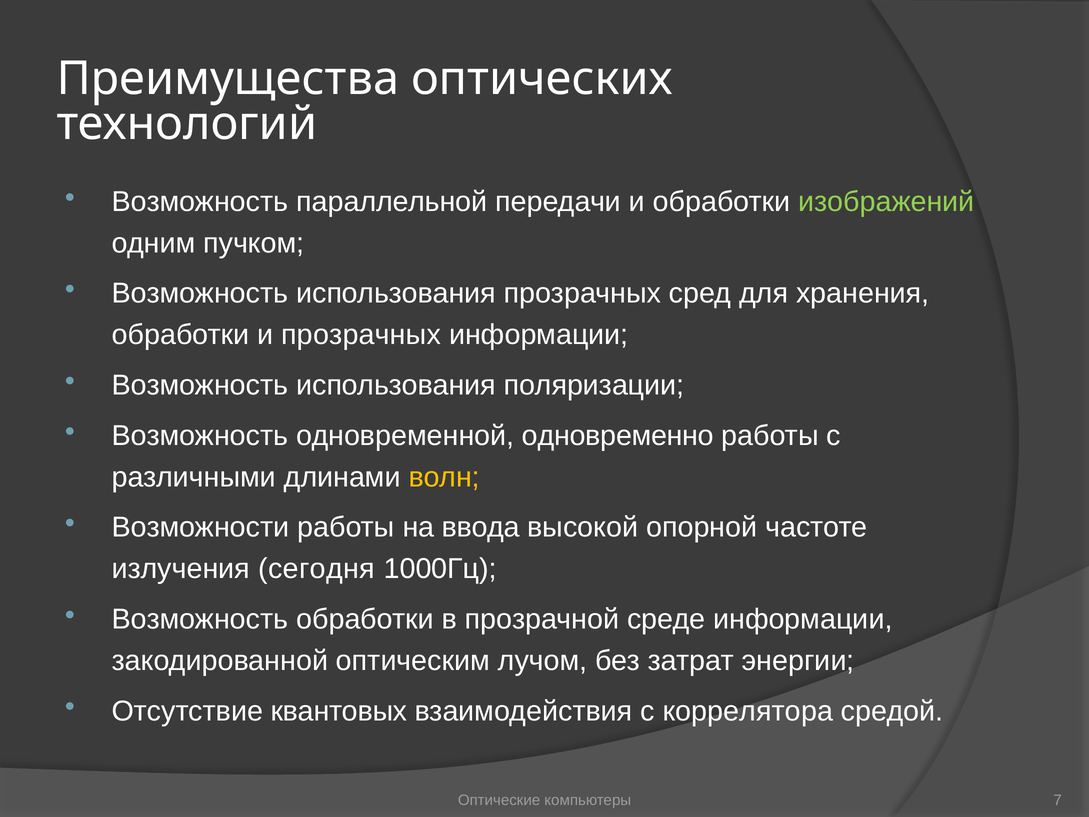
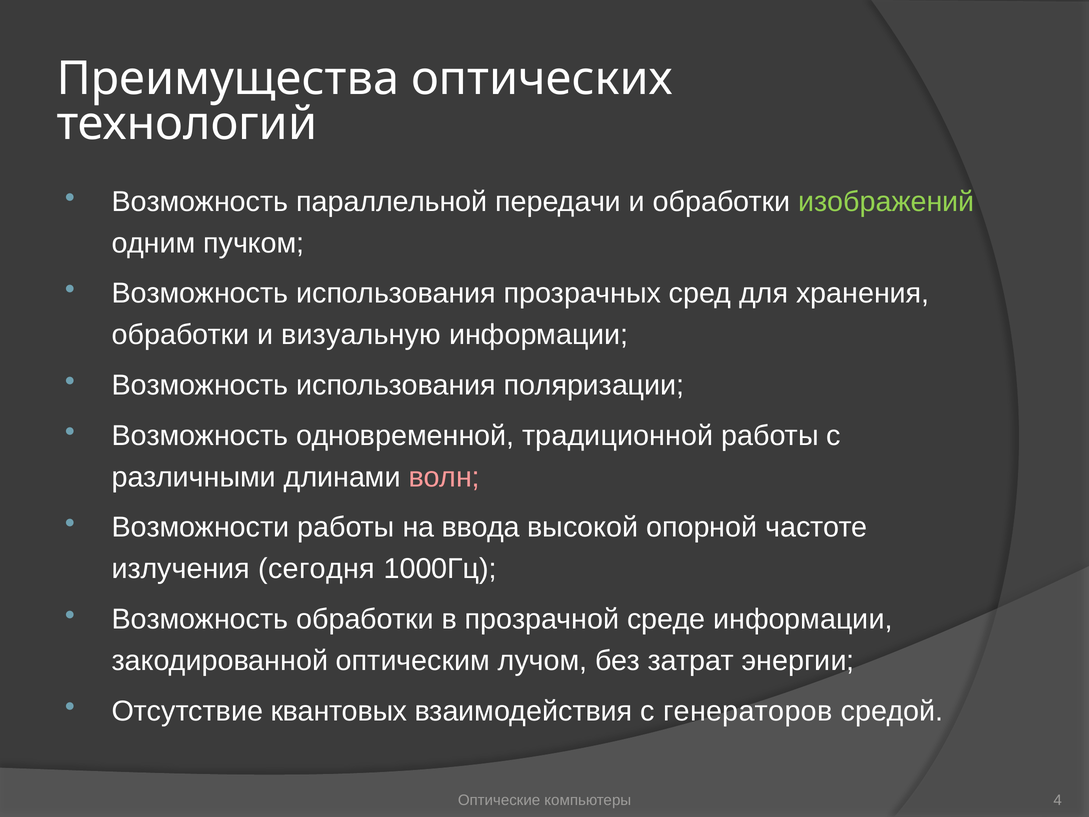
и прозрачных: прозрачных -> визуальную (361, 335)
одновременно: одновременно -> традиционной (618, 436)
волн colour: yellow -> pink (444, 477)
коррелятора: коррелятора -> генераторов (748, 711)
7: 7 -> 4 (1058, 800)
